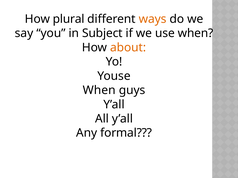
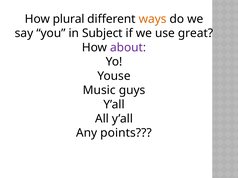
use when: when -> great (195, 33)
about colour: orange -> purple (128, 48)
When: When -> Music (99, 90)
formal: formal -> points (126, 133)
